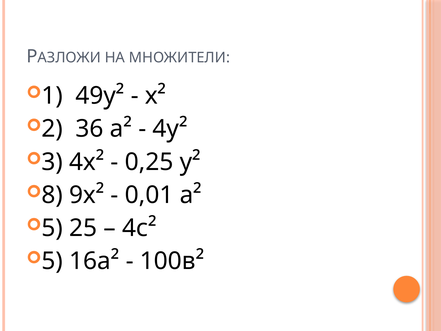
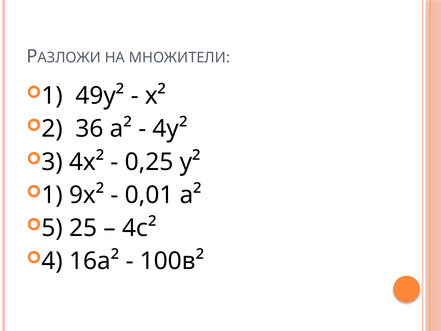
8: 8 -> 1 (52, 195)
5: 5 -> 4 (52, 261)
